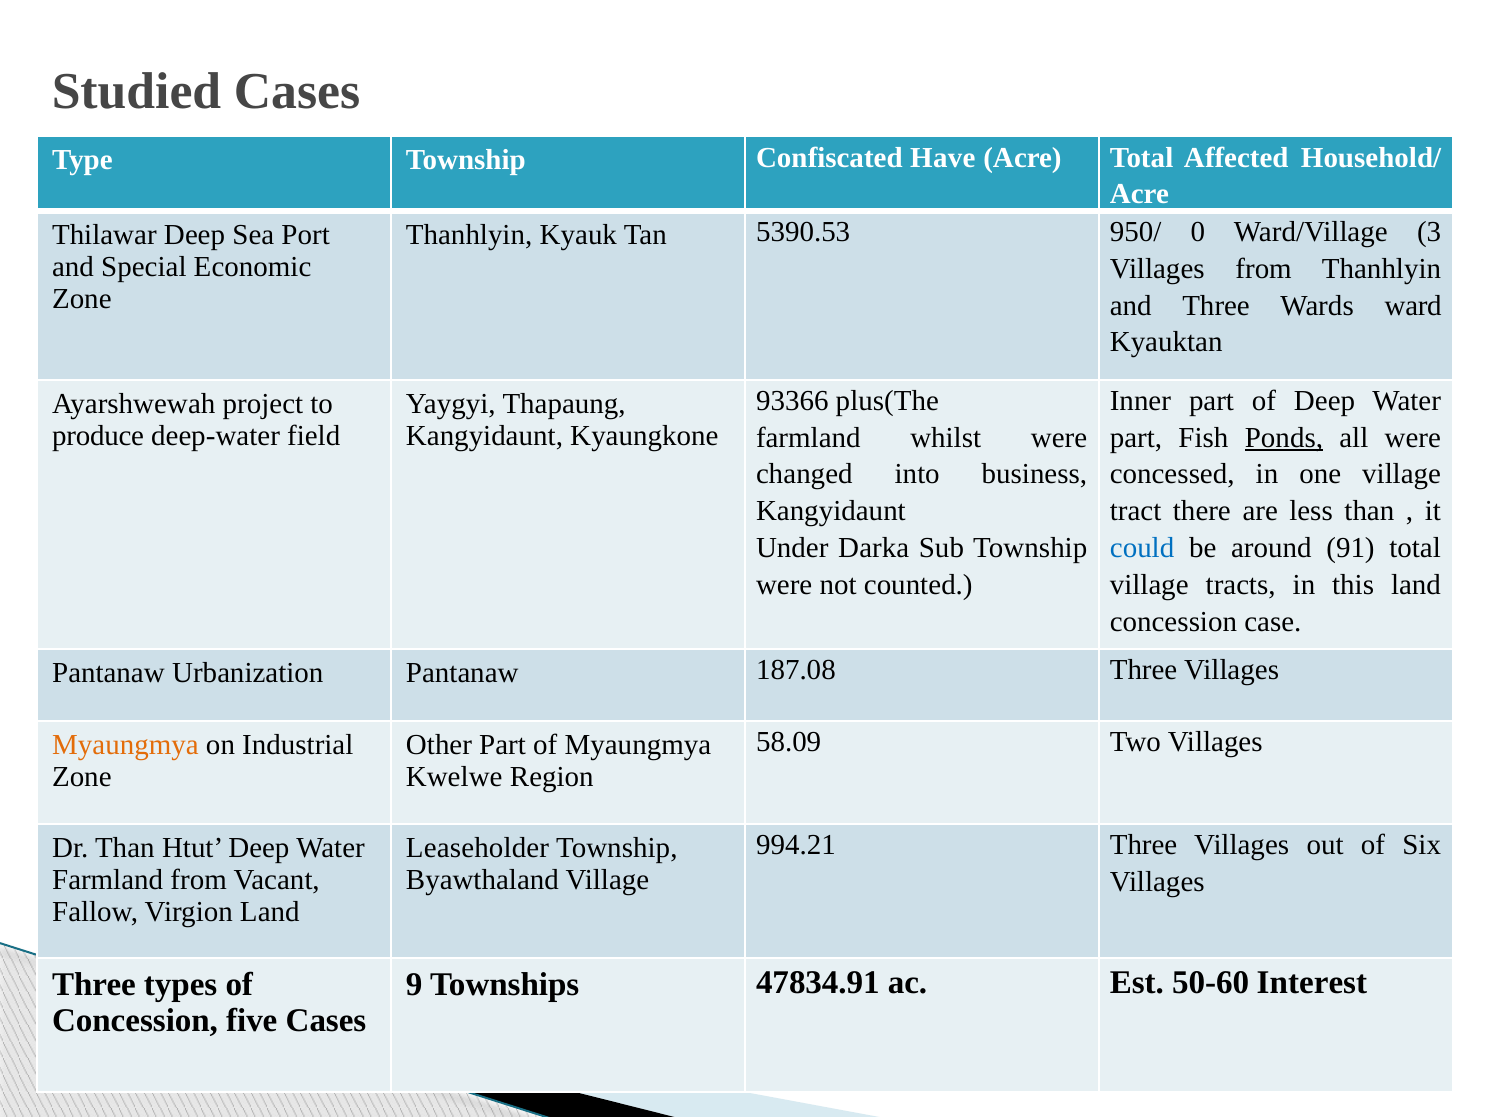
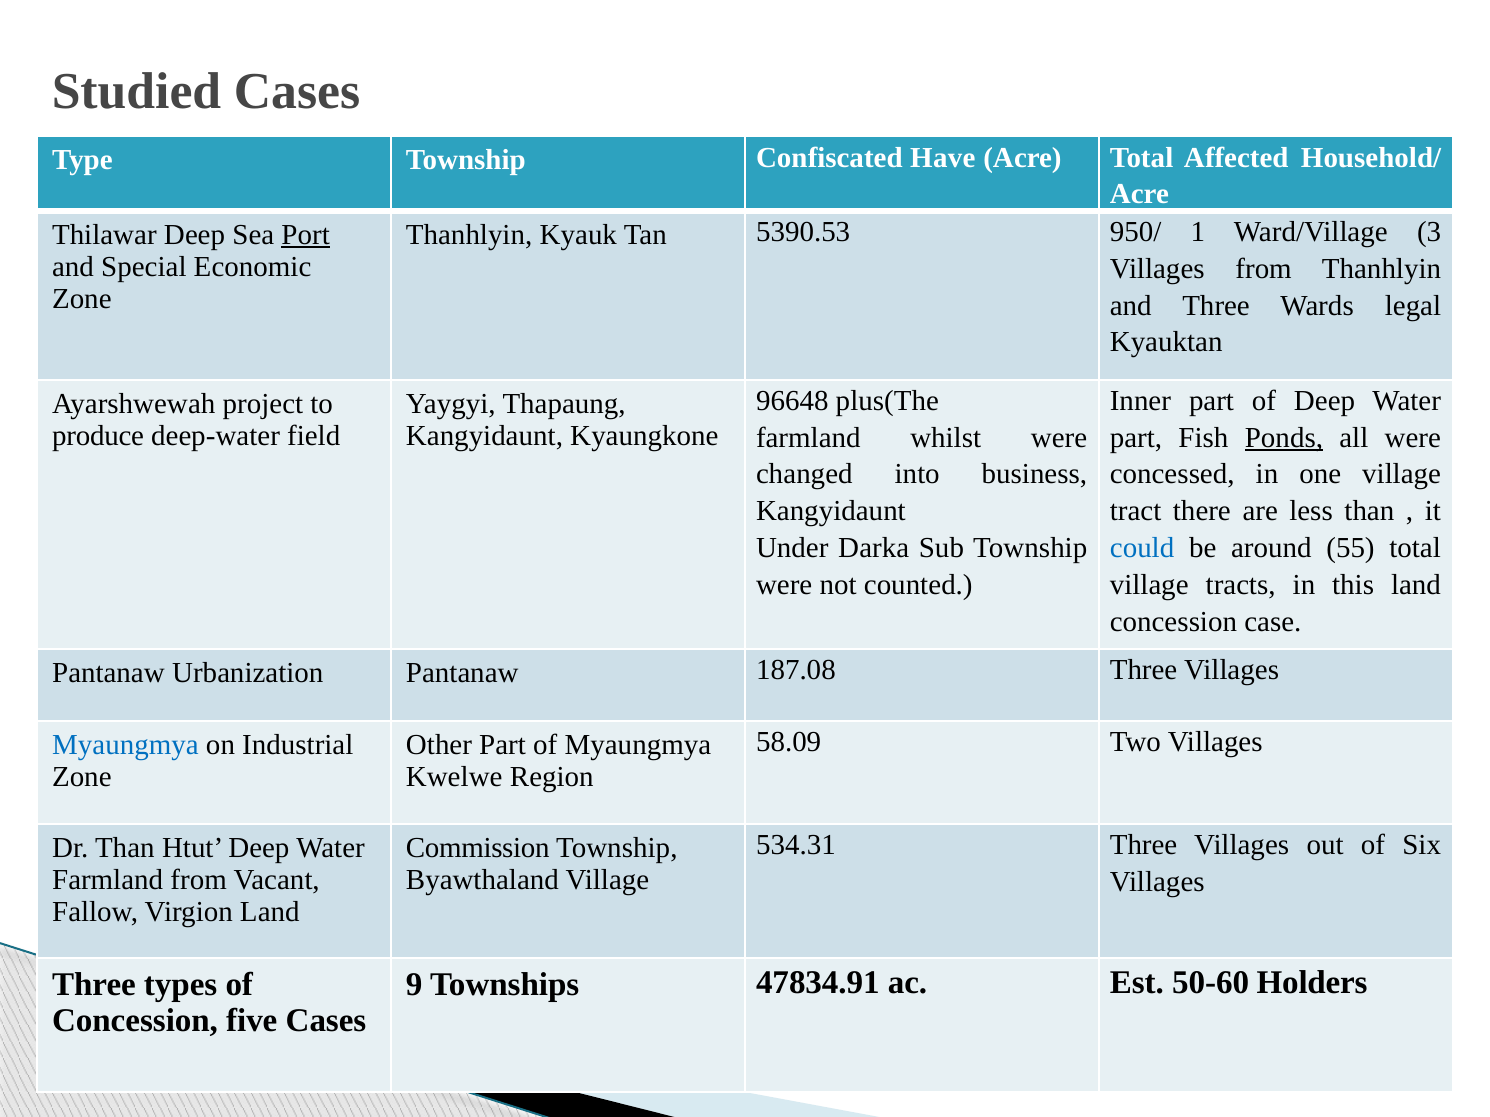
Port underline: none -> present (306, 235)
0: 0 -> 1 (1198, 232)
ward: ward -> legal (1413, 306)
93366: 93366 -> 96648 (792, 401)
91: 91 -> 55 (1351, 548)
Myaungmya colour: orange -> blue (125, 745)
994.21: 994.21 -> 534.31 (796, 846)
Leaseholder: Leaseholder -> Commission (478, 848)
Interest: Interest -> Holders (1312, 983)
